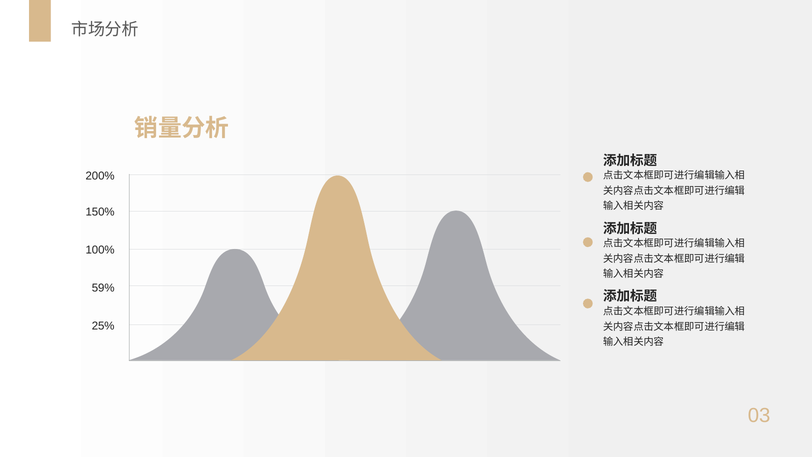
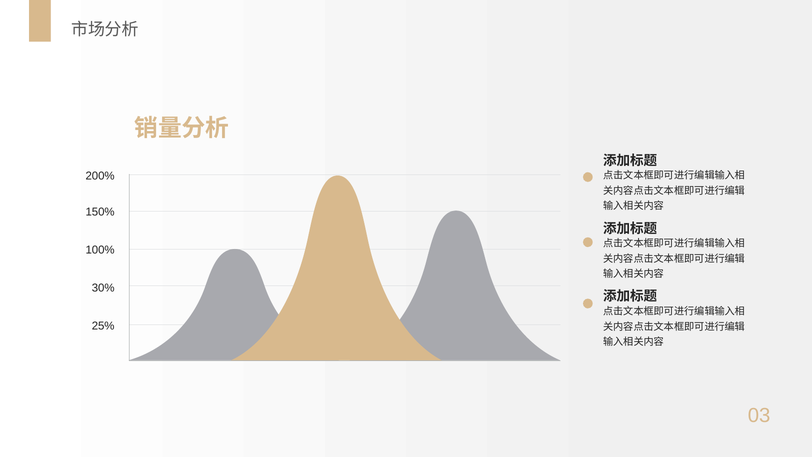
59%: 59% -> 30% (103, 288)
